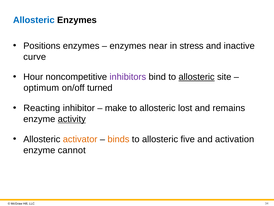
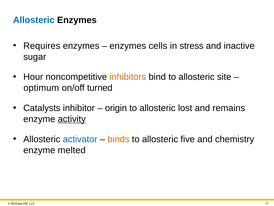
Positions: Positions -> Requires (42, 46)
near: near -> cells (158, 46)
curve: curve -> sugar (35, 57)
inhibitors colour: purple -> orange (128, 77)
allosteric underline: present -> none (197, 77)
Reacting: Reacting -> Catalysts (42, 108)
make: make -> origin (116, 108)
activator colour: orange -> blue (80, 139)
activation: activation -> chemistry (235, 139)
cannot: cannot -> melted (72, 150)
